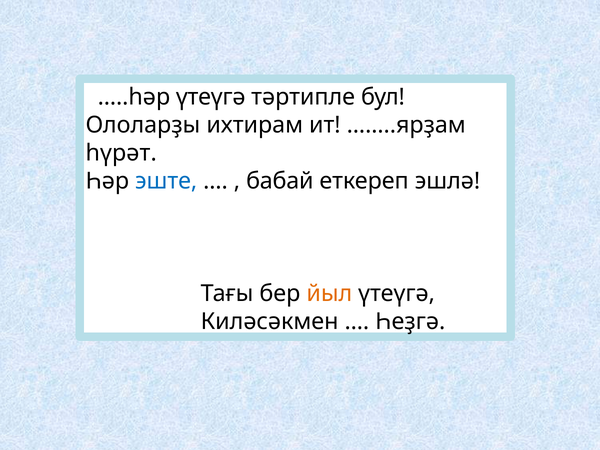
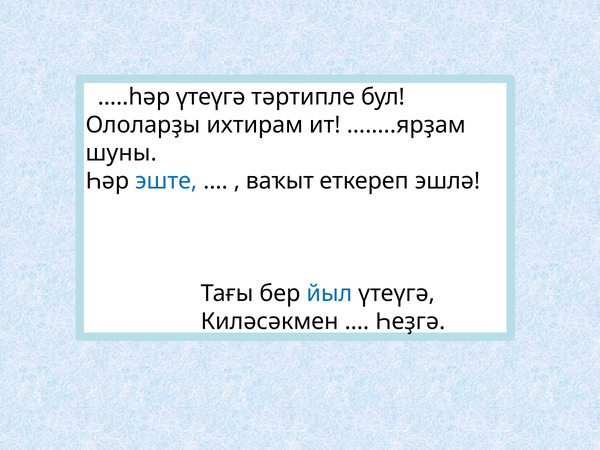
һүрәт: һүрәт -> шуны (121, 153)
бабай: бабай -> ваҡыт (280, 181)
йыл colour: orange -> blue (329, 293)
